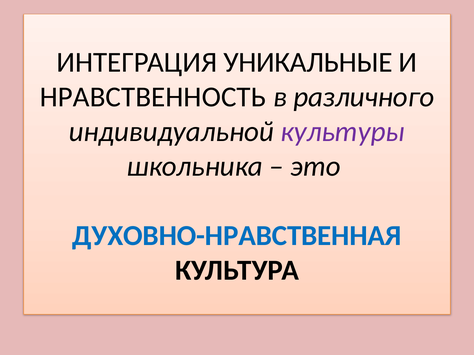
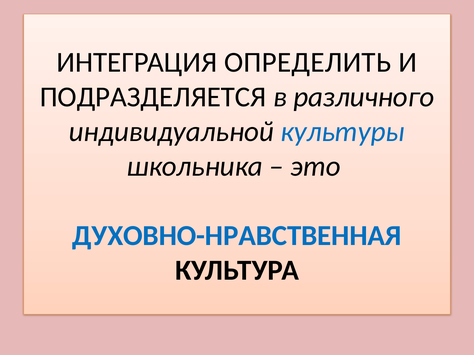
УНИКАЛЬНЫЕ: УНИКАЛЬНЫЕ -> ОПРЕДЕЛИТЬ (308, 62)
НРАВСТВЕННОСТЬ: НРАВСТВЕННОСТЬ -> ПОДРАЗДЕЛЯЕТСЯ (153, 97)
культуры colour: purple -> blue (343, 132)
